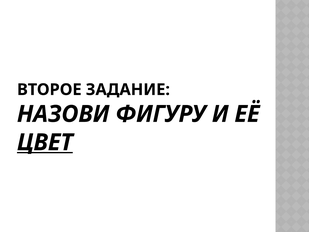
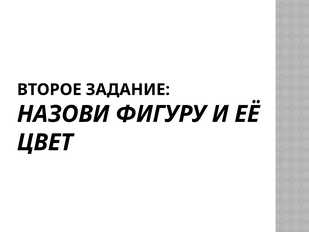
ЦВЕТ underline: present -> none (45, 142)
